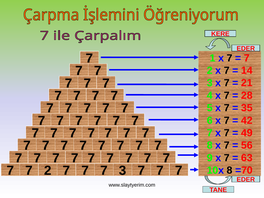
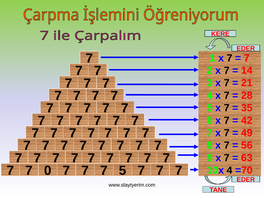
2: 2 -> 0 (48, 171)
3: 3 -> 5 (123, 171)
10x 8: 8 -> 4 (230, 170)
